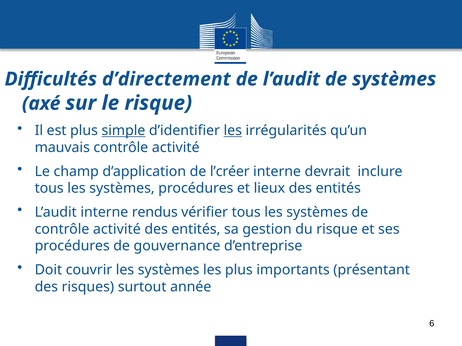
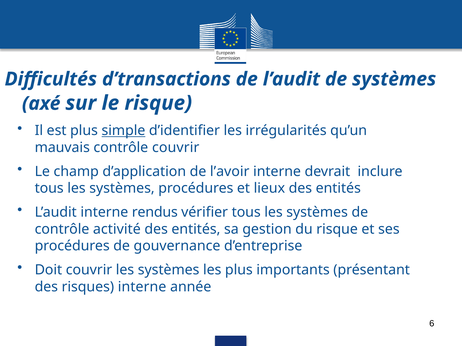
d’directement: d’directement -> d’transactions (166, 79)
les underline: present -> none (233, 131)
mauvais contrôle activité: activité -> couvrir (176, 148)
l’créer: l’créer -> l’avoir (230, 172)
risques surtout: surtout -> interne (142, 287)
